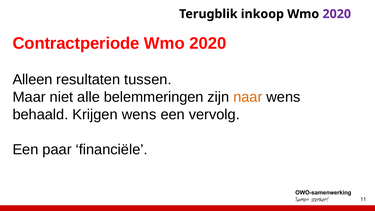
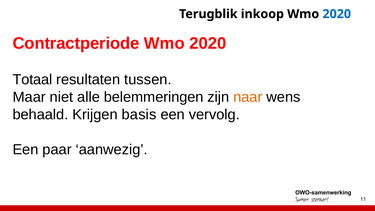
2020 colour: purple -> blue (337, 14)
Alleen: Alleen -> Totaal (32, 79)
Krijgen wens: wens -> basis (139, 114)
financiële: financiële -> aanwezig (112, 149)
